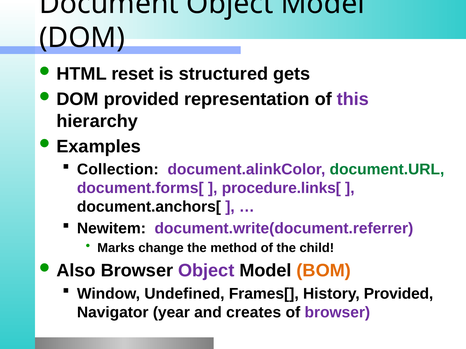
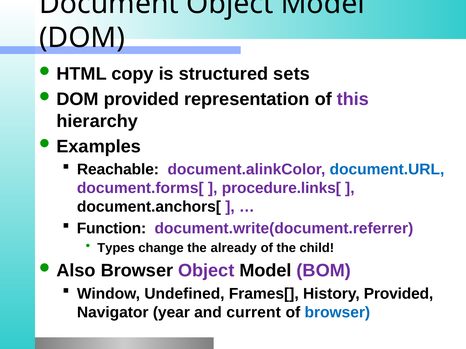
reset: reset -> copy (133, 74)
gets: gets -> sets (292, 74)
Collection: Collection -> Reachable (118, 170)
document.URL colour: green -> blue (387, 170)
Newitem: Newitem -> Function (112, 229)
Marks: Marks -> Types (116, 248)
method: method -> already (234, 248)
BOM colour: orange -> purple (324, 271)
creates: creates -> current (254, 313)
browser colour: purple -> blue (337, 313)
